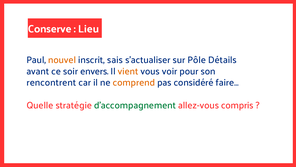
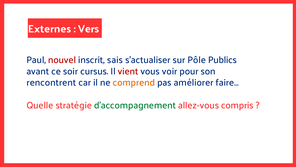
Conserve: Conserve -> Externes (50, 29)
Lieu: Lieu -> Vers (89, 29)
nouvel colour: orange -> red (62, 60)
Détails: Détails -> Publics (222, 60)
envers: envers -> cursus (94, 71)
vient colour: orange -> red (128, 71)
considéré: considéré -> améliorer (194, 82)
